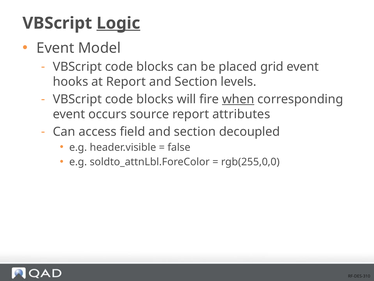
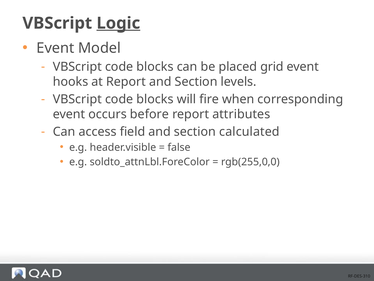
when underline: present -> none (238, 99)
source: source -> before (149, 114)
decoupled: decoupled -> calculated (249, 131)
